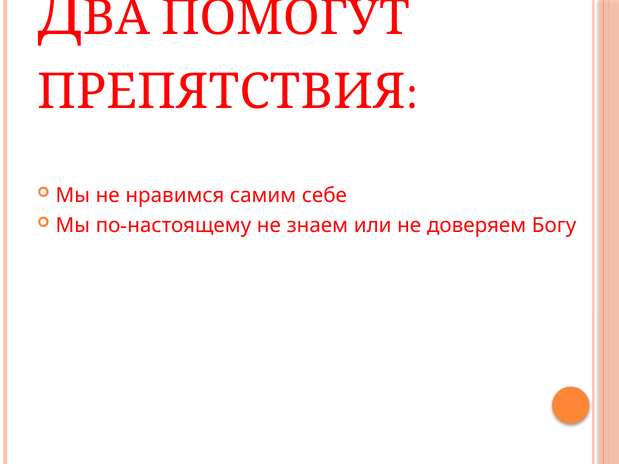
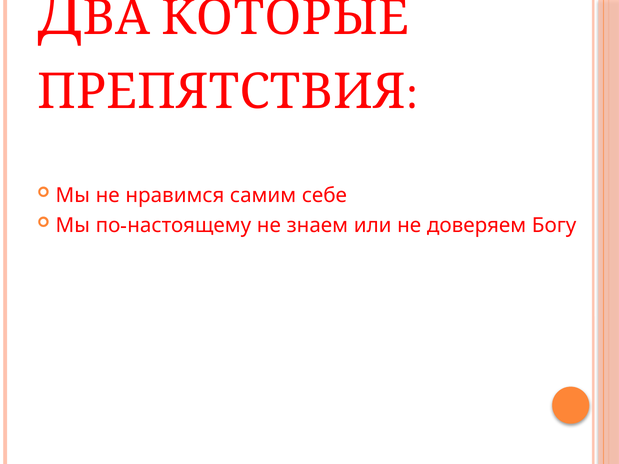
ПОМОГУТ: ПОМОГУТ -> КОТОРЫЕ (285, 18)
